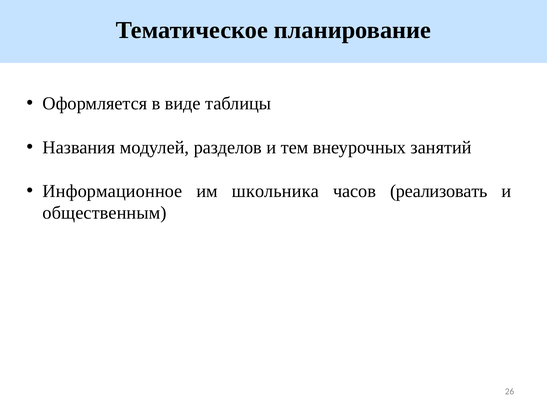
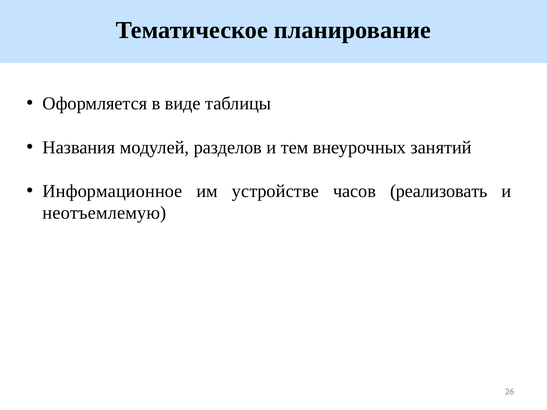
школьника: школьника -> устройстве (275, 191)
общественным: общественным -> неотъемлемую (105, 213)
